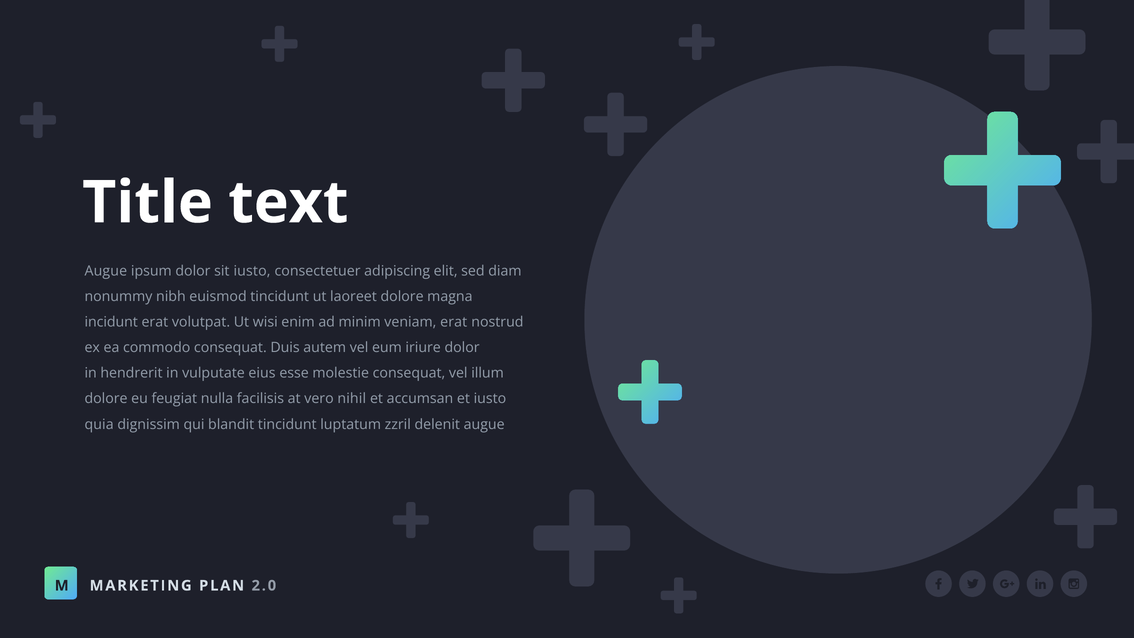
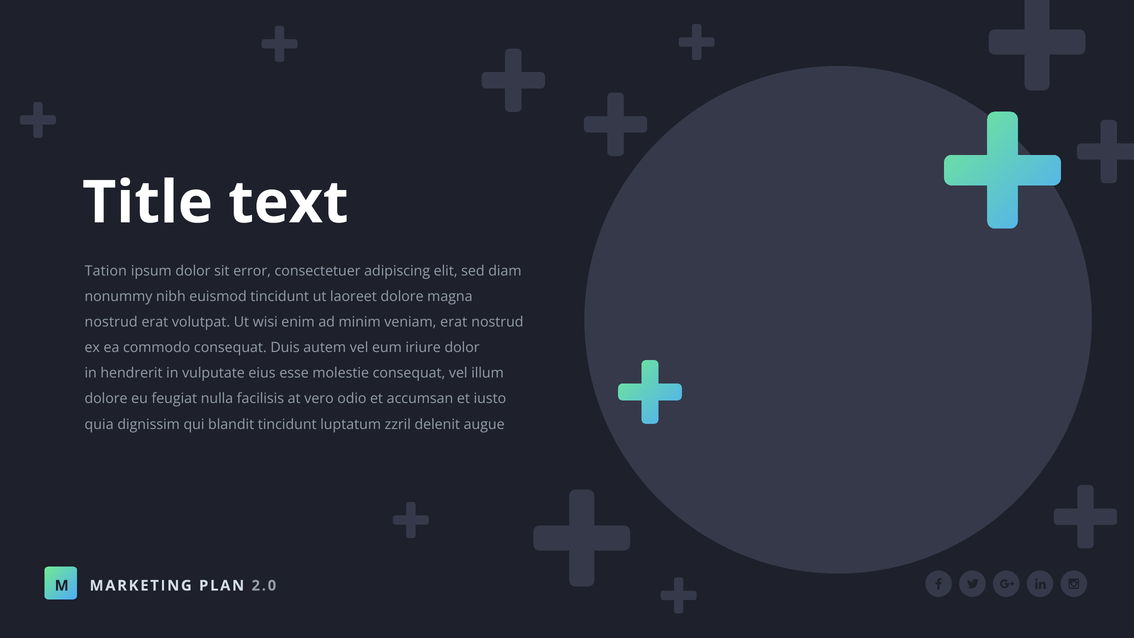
Augue: Augue -> Tation (106, 271)
sit iusto: iusto -> error (252, 271)
incidunt: incidunt -> nostrud (111, 322)
nihil: nihil -> odio (352, 399)
